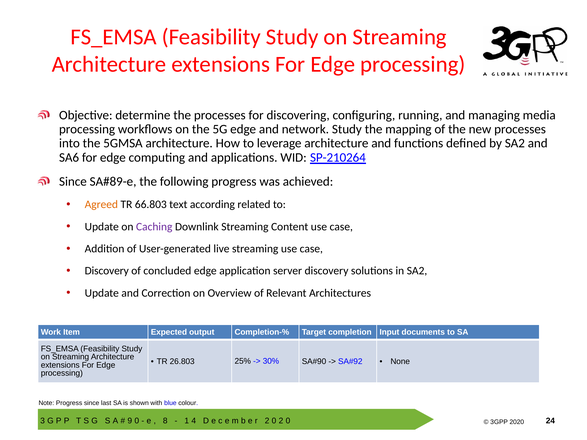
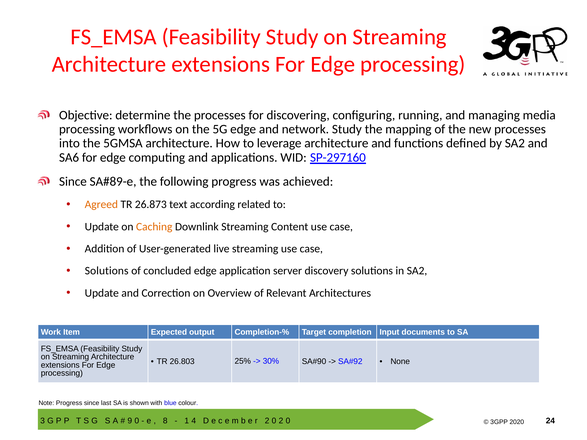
SP-210264: SP-210264 -> SP-297160 (338, 158)
66.803: 66.803 -> 26.873 (151, 205)
Caching colour: purple -> orange (154, 227)
Discovery: Discovery -> Solutions (107, 271)
